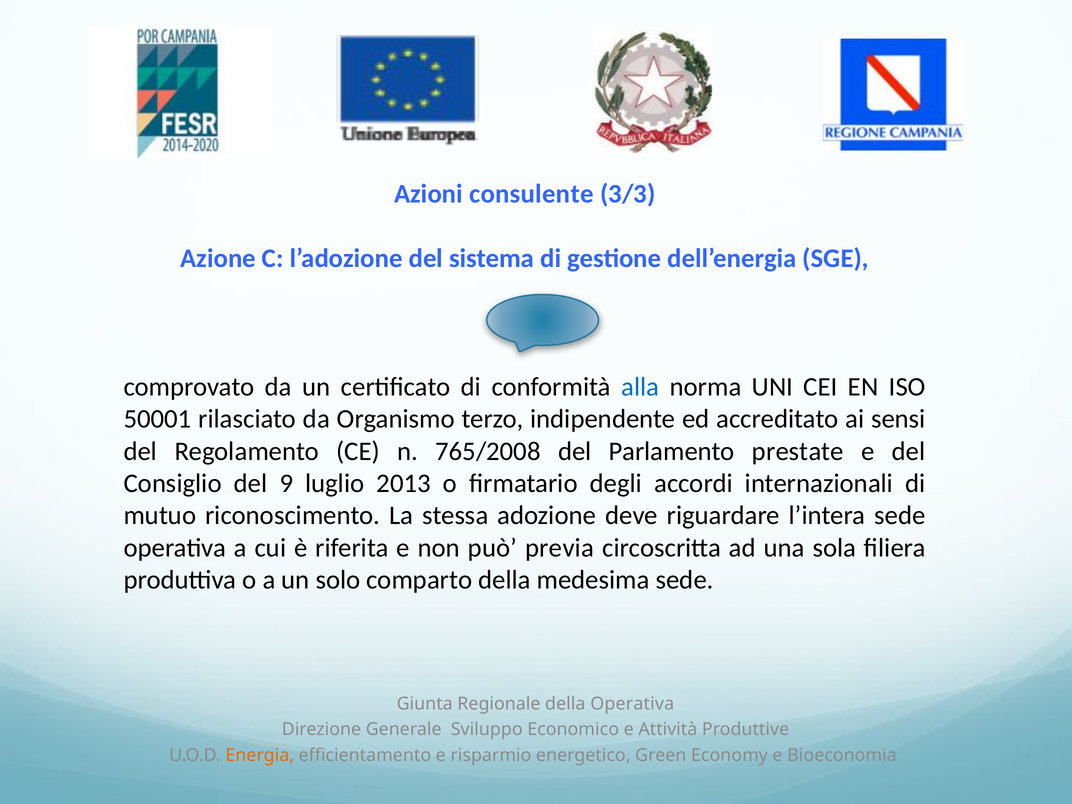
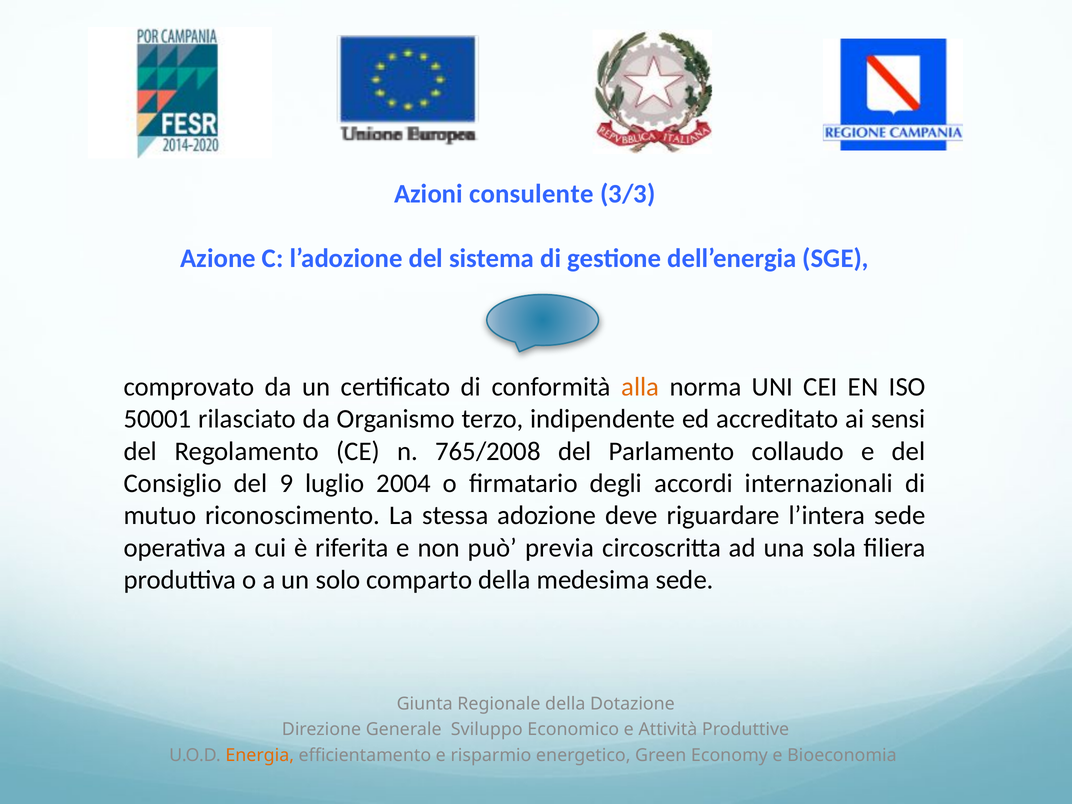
alla colour: blue -> orange (640, 387)
prestate: prestate -> collaudo (798, 451)
2013: 2013 -> 2004 (404, 483)
della Operativa: Operativa -> Dotazione (632, 704)
